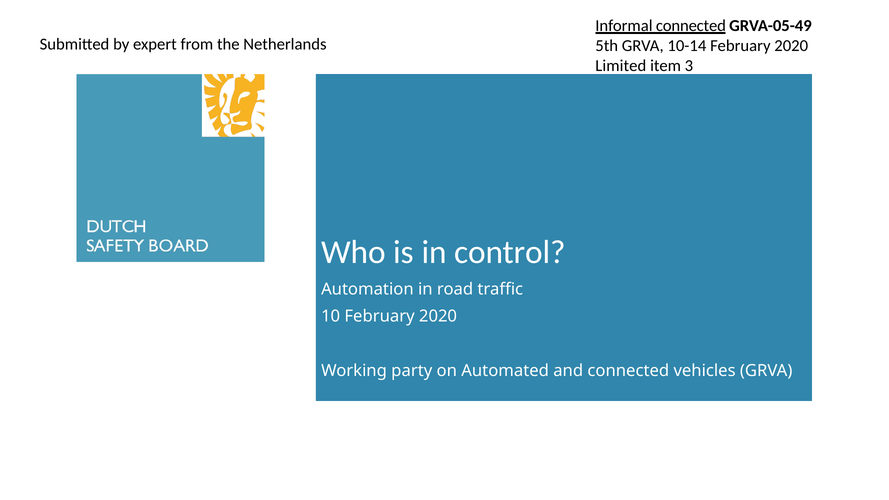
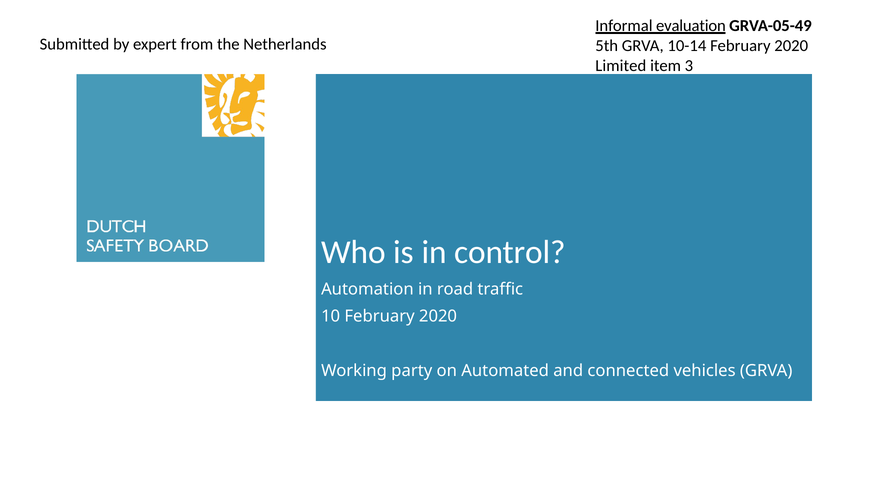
Informal connected: connected -> evaluation (691, 26)
